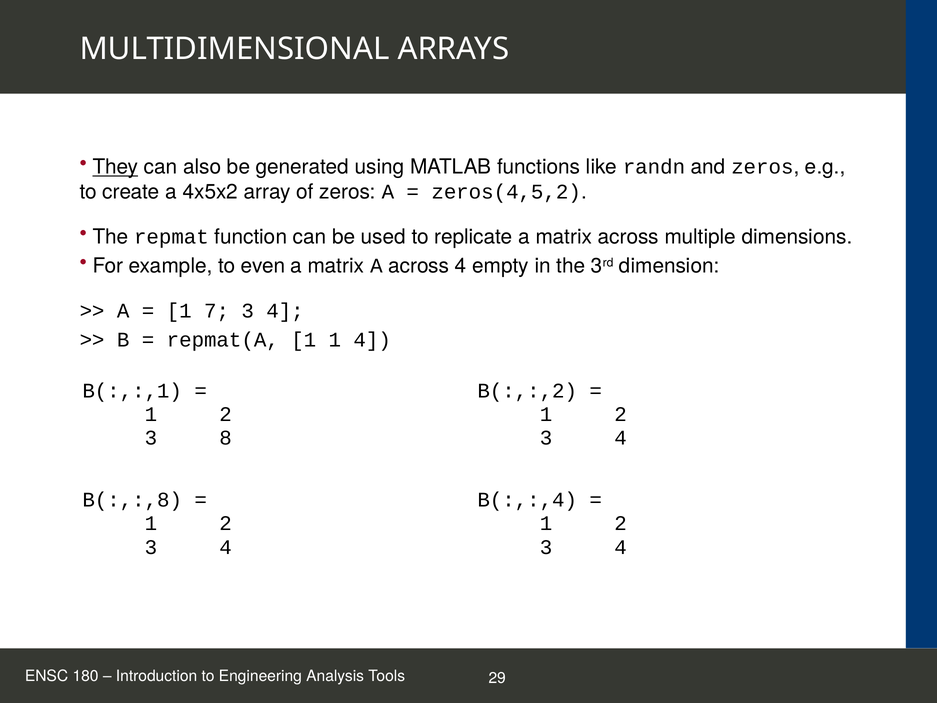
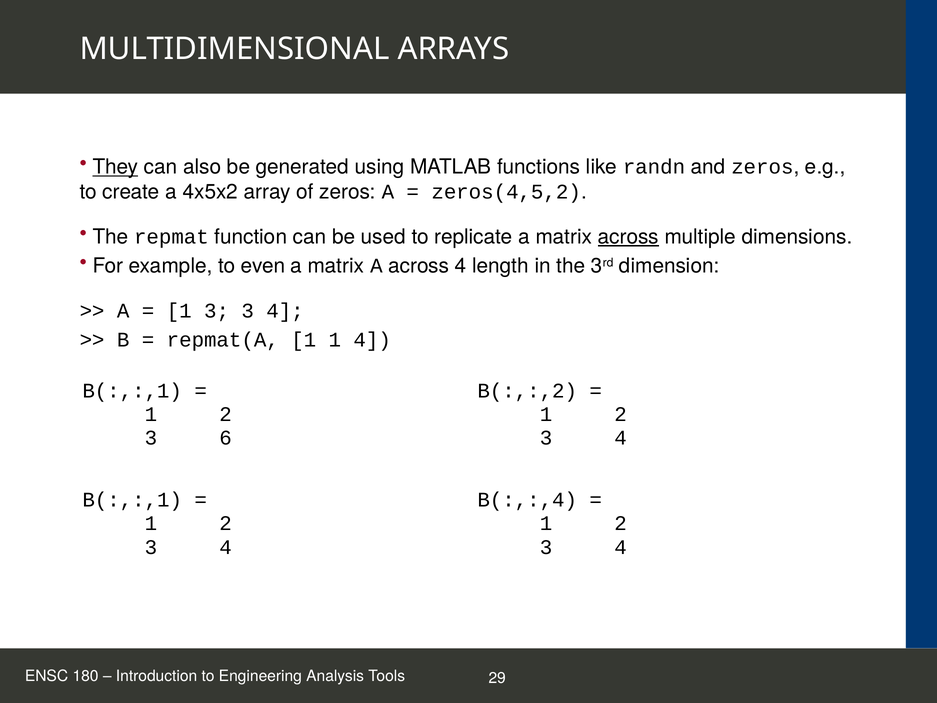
across underline: none -> present (628, 237)
empty: empty -> length (500, 266)
1 7: 7 -> 3 (217, 311)
8: 8 -> 6 (226, 438)
B(:,:,8: B(:,:,8 -> B(:,:,1 (132, 500)
